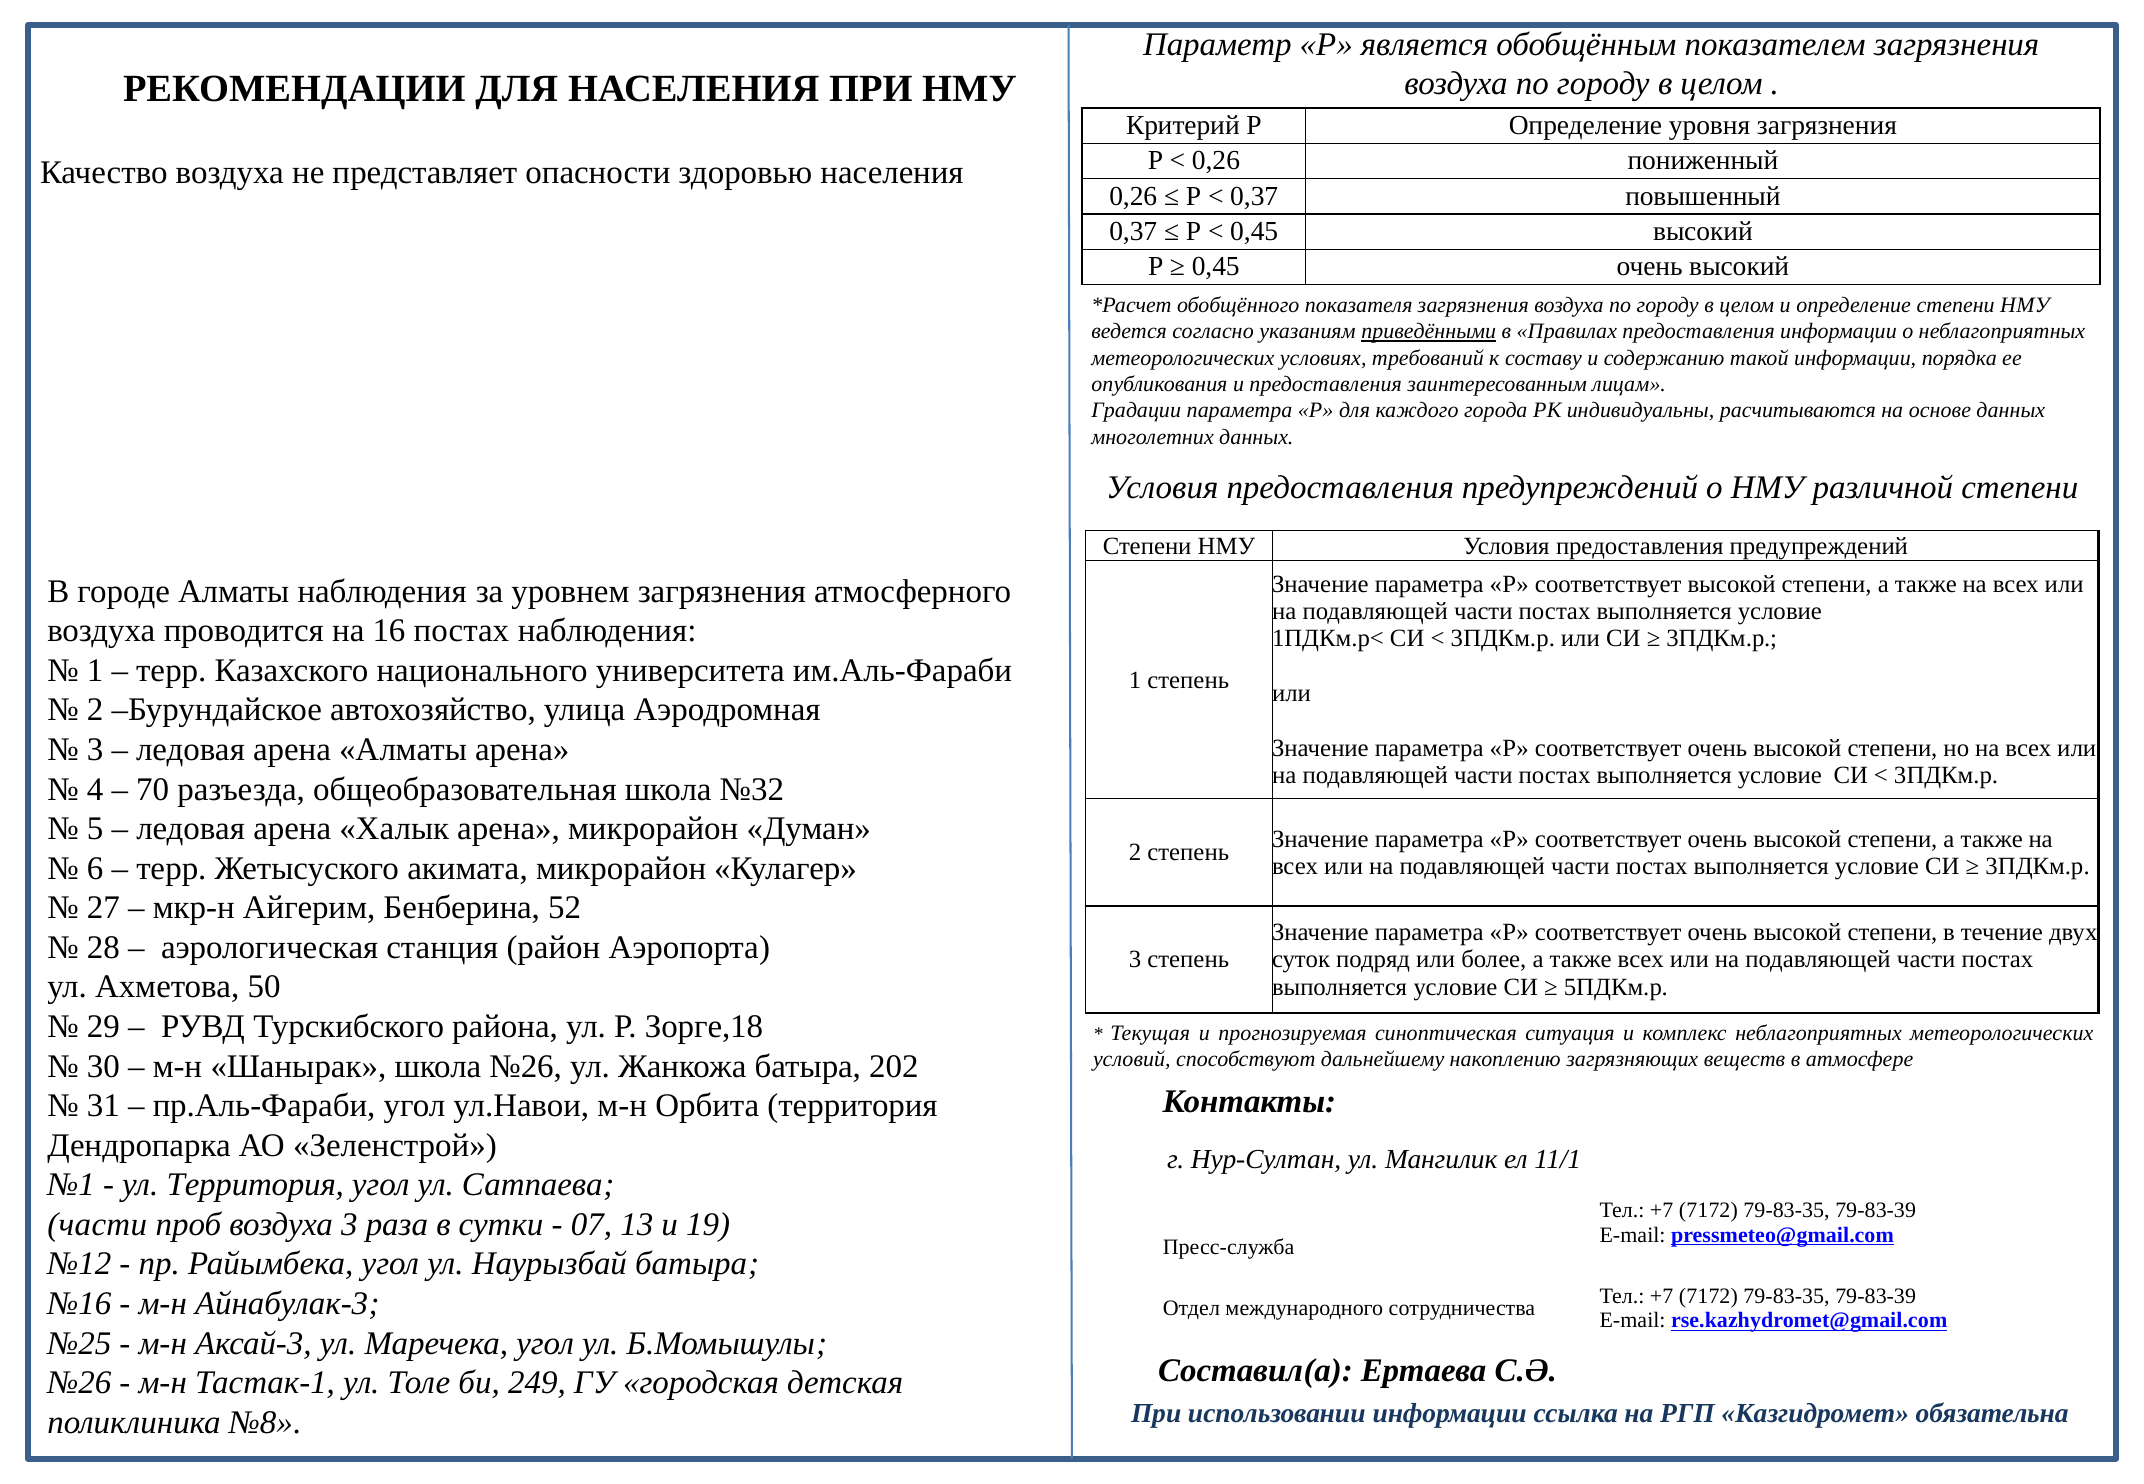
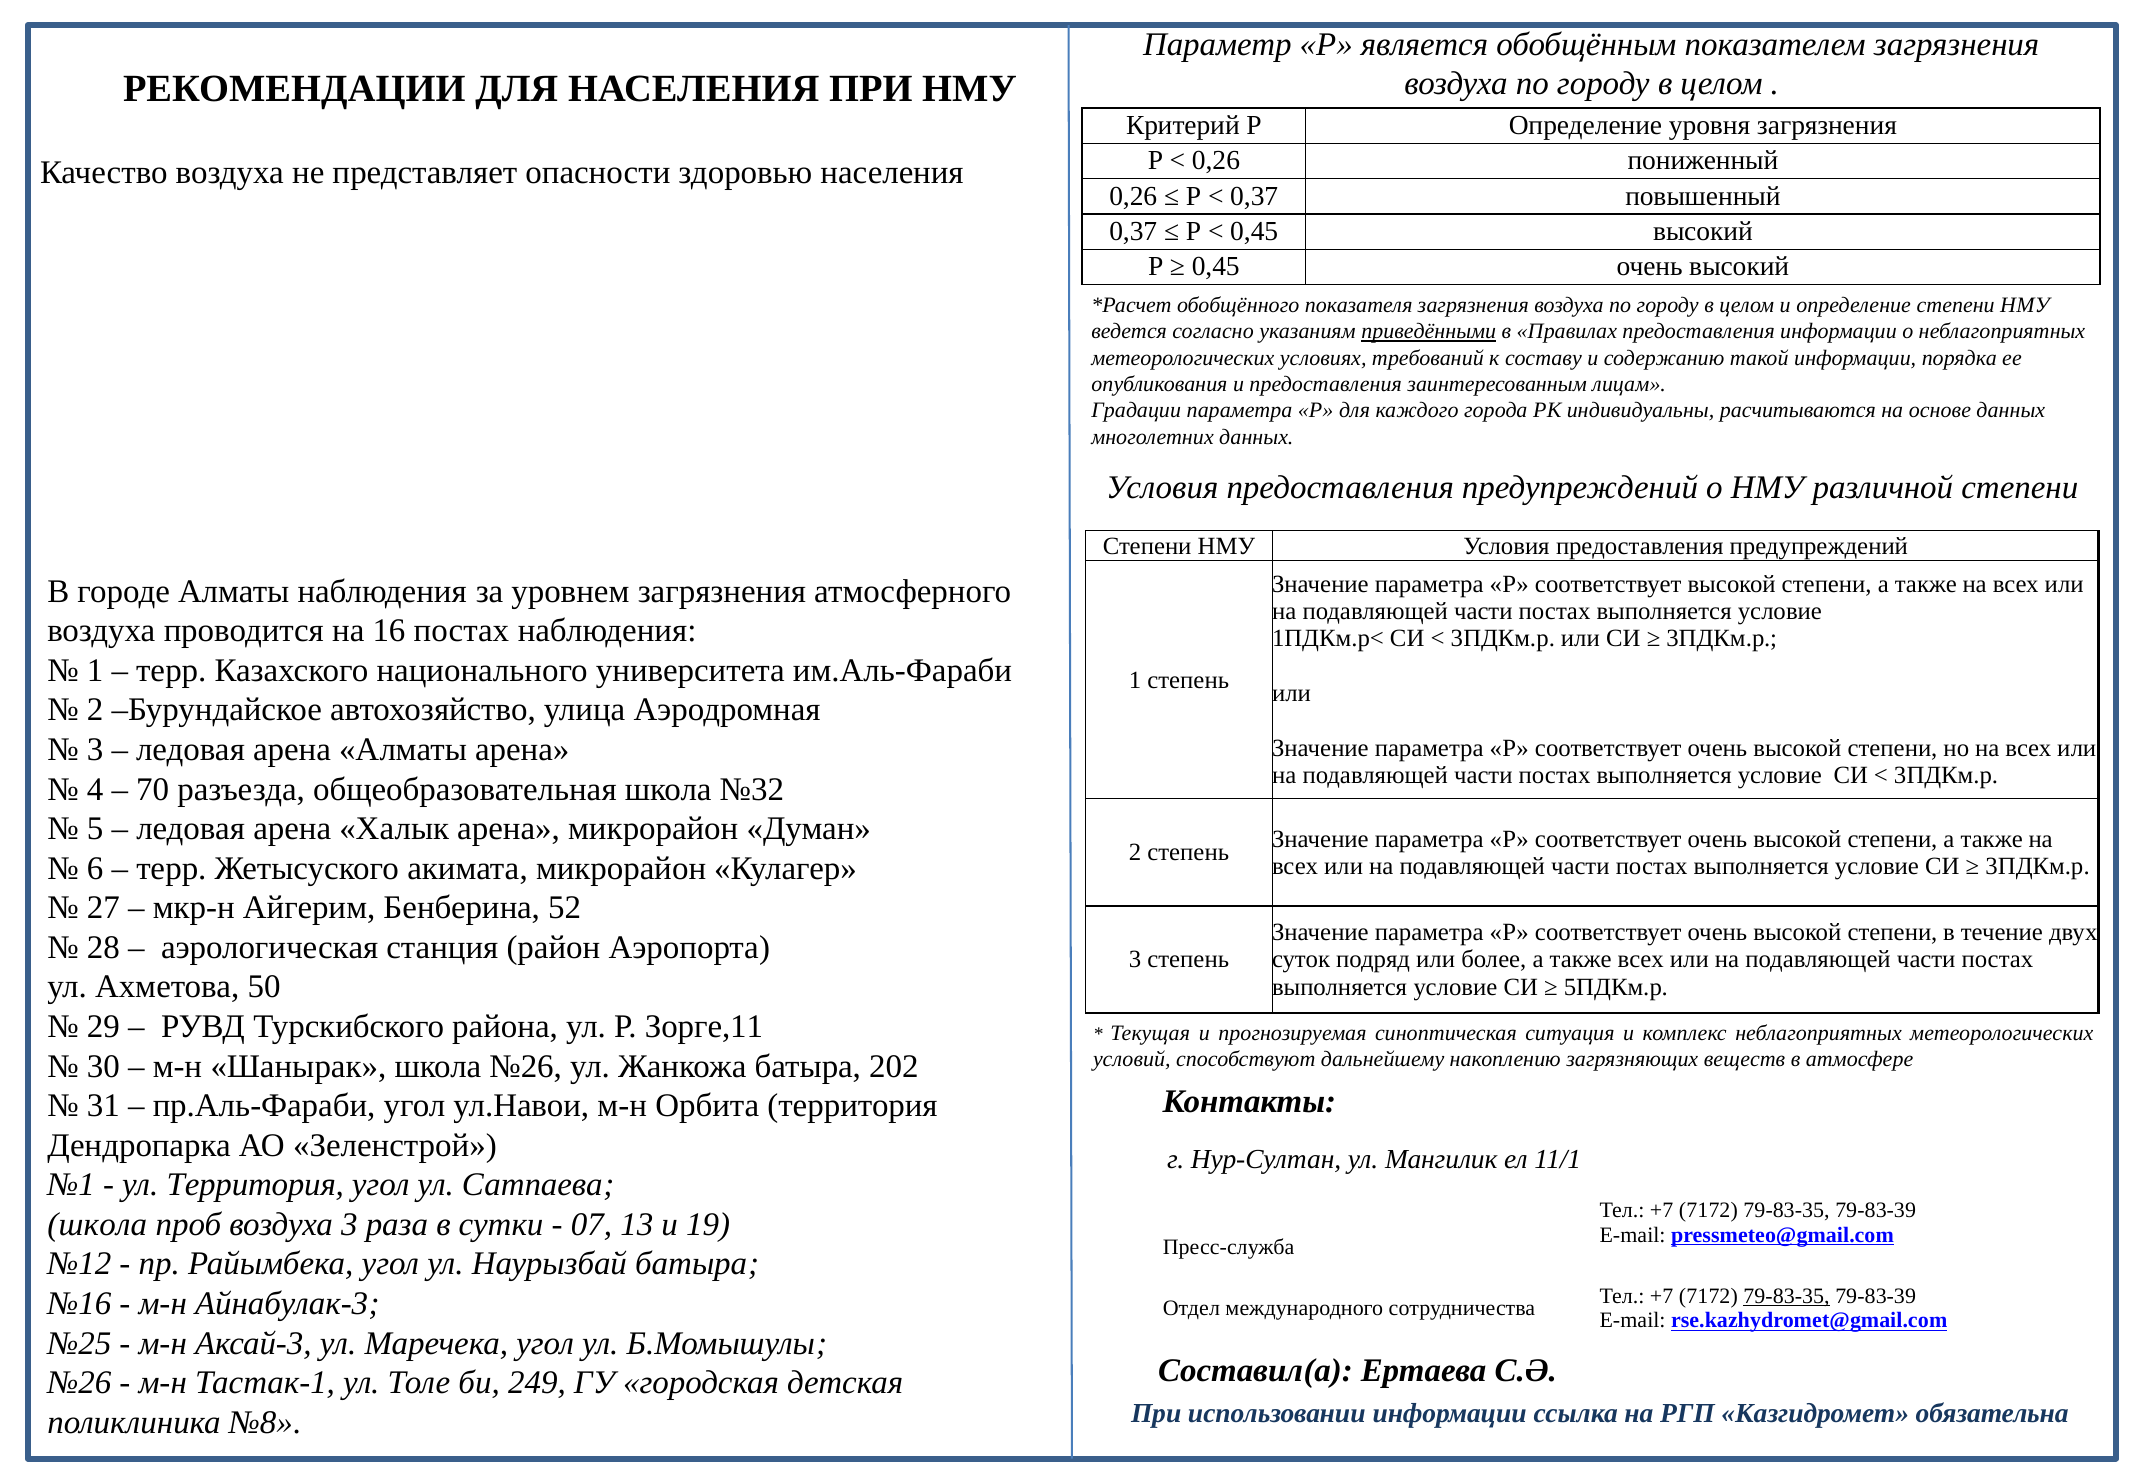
Зорге,18: Зорге,18 -> Зорге,11 (704, 1027)
части: части -> школа (97, 1225)
79-83-35 underline: none -> present (1787, 1297)
